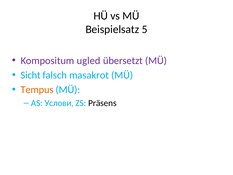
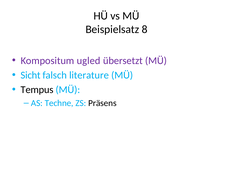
5: 5 -> 8 (145, 29)
masakrot: masakrot -> literature (89, 75)
Tempus colour: orange -> black (37, 90)
Услови: Услови -> Techne (59, 103)
